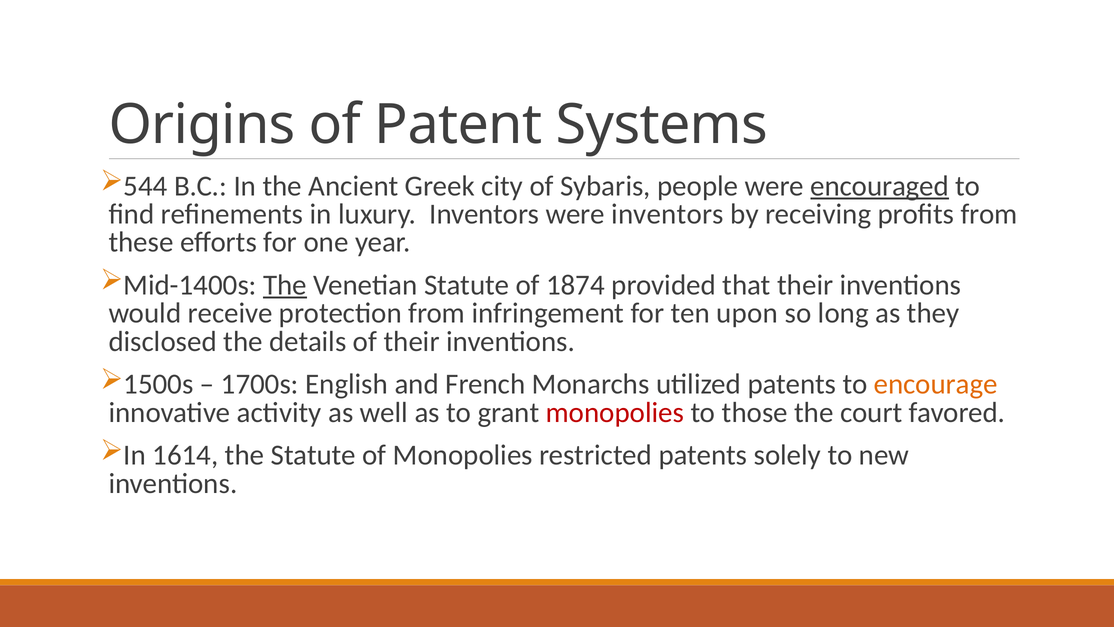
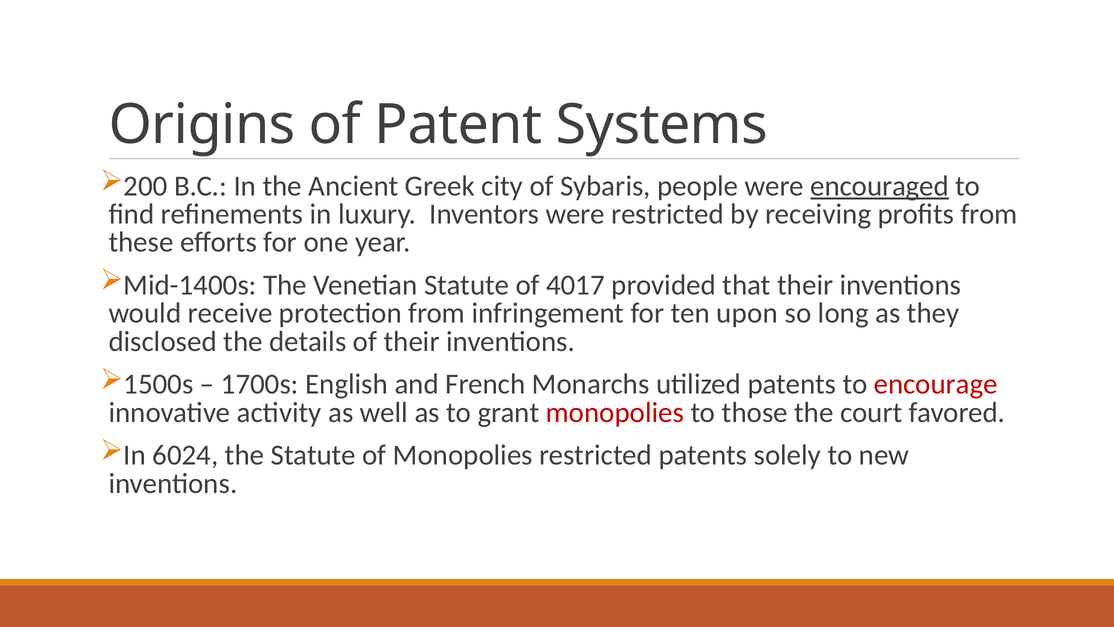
544: 544 -> 200 (145, 186)
were inventors: inventors -> restricted (668, 214)
The underline: present -> none (285, 285)
1874: 1874 -> 4017 (576, 285)
encourage colour: orange -> red (936, 384)
1614: 1614 -> 6024 (185, 455)
